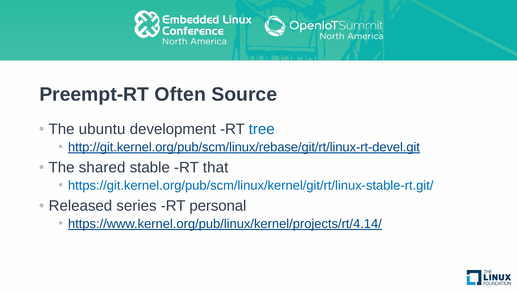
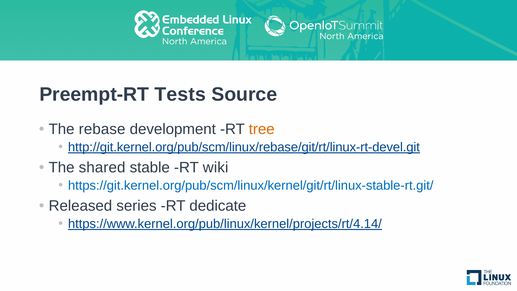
Often: Often -> Tests (180, 94)
ubuntu: ubuntu -> rebase (102, 129)
tree colour: blue -> orange (262, 129)
that: that -> wiki (216, 168)
personal: personal -> dedicate (218, 206)
